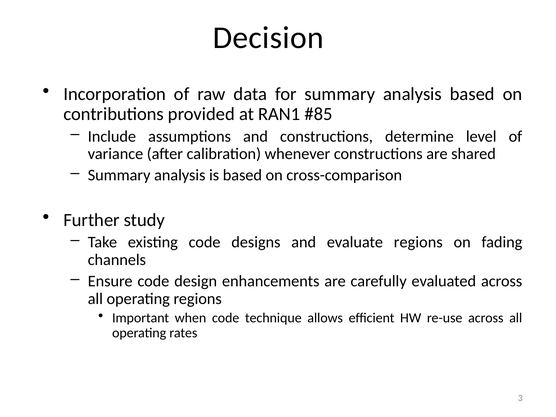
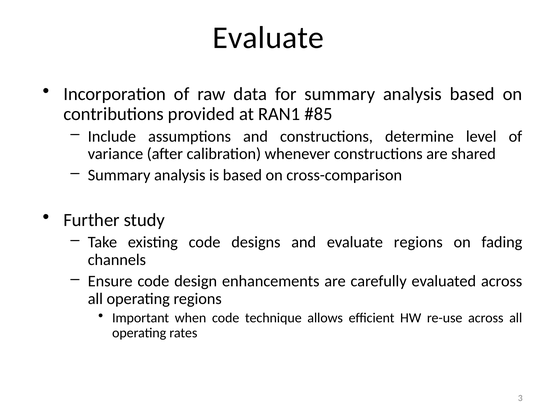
Decision: Decision -> Evaluate (268, 38)
